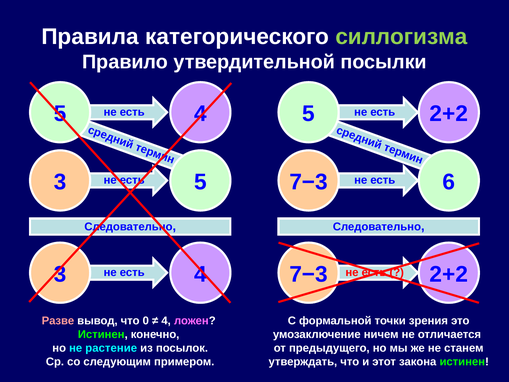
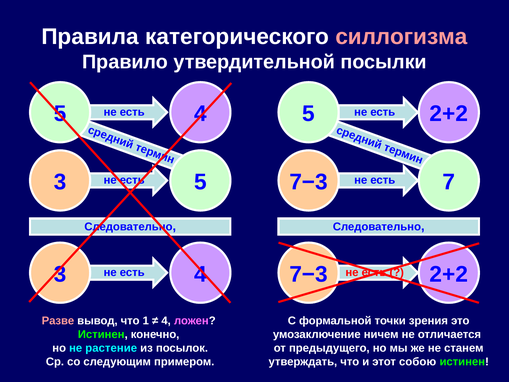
силлогизма colour: light green -> pink (401, 37)
6: 6 -> 7 (449, 182)
0: 0 -> 1 (146, 321)
закона: закона -> собою (418, 361)
